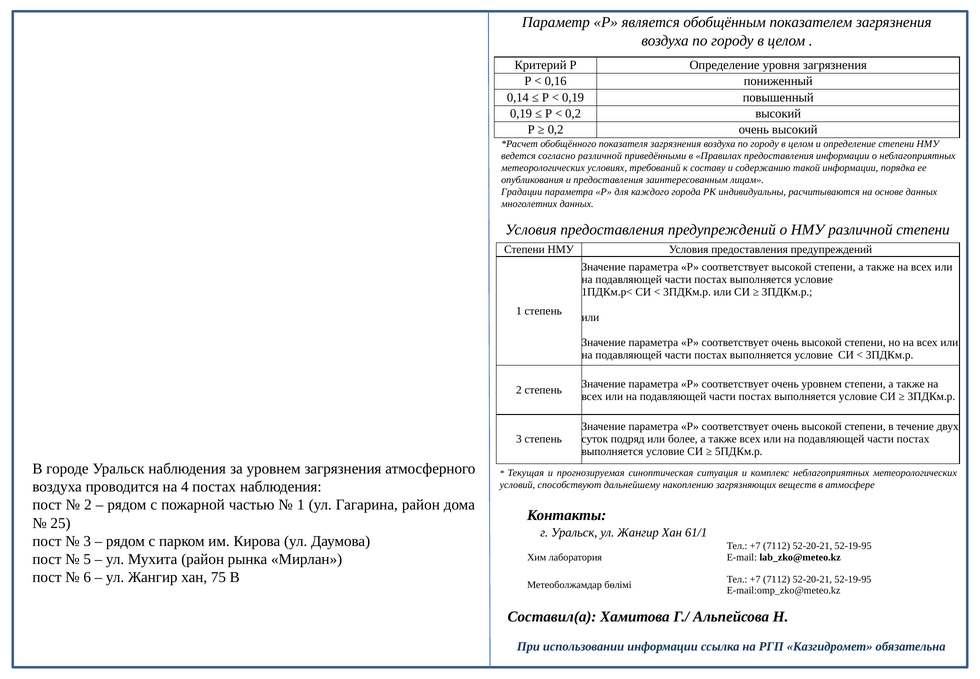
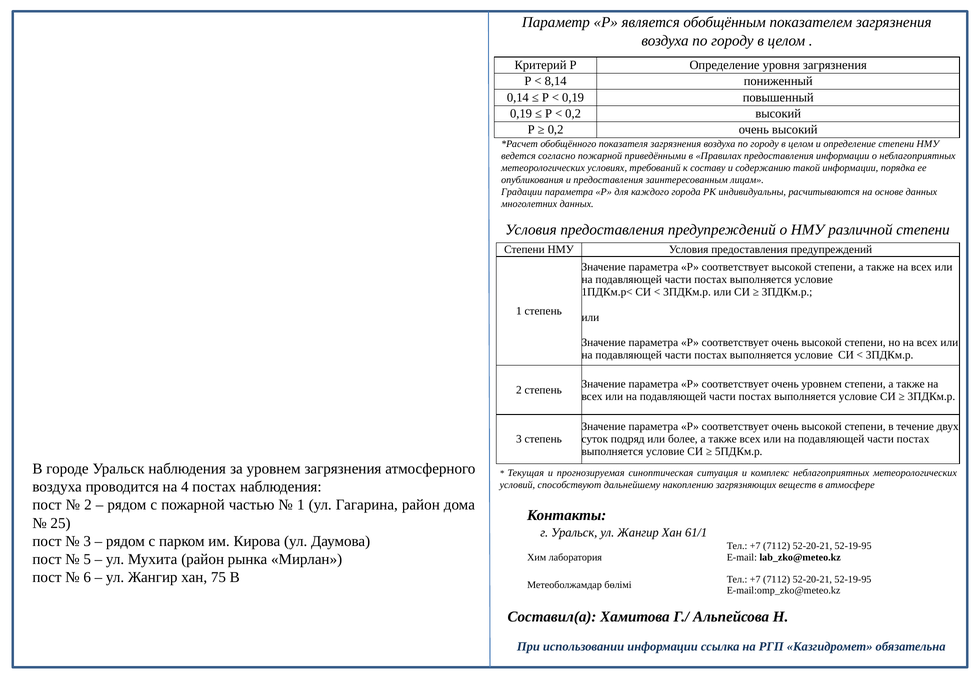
0,16: 0,16 -> 8,14 (556, 81)
согласно различной: различной -> пожарной (600, 156)
